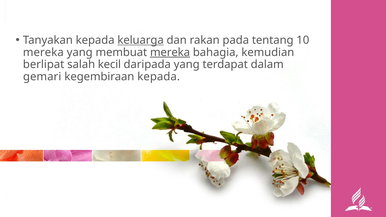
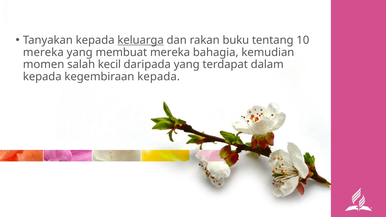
pada: pada -> buku (236, 40)
mereka underline: present -> none (170, 52)
berlipat: berlipat -> momen (44, 64)
gemari: gemari -> kepada (42, 77)
